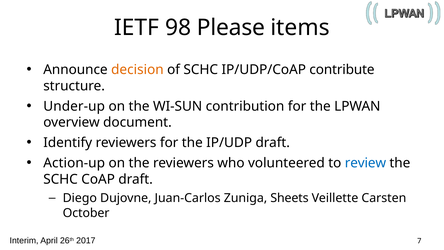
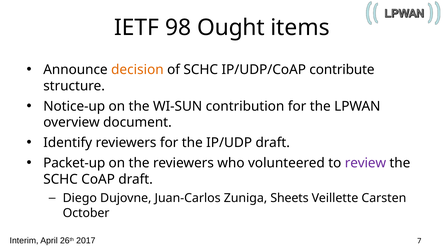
Please: Please -> Ought (231, 27)
Under-up: Under-up -> Notice-up (74, 106)
Action-up: Action-up -> Packet-up (74, 163)
review colour: blue -> purple (365, 163)
